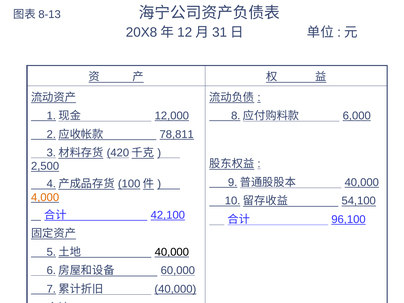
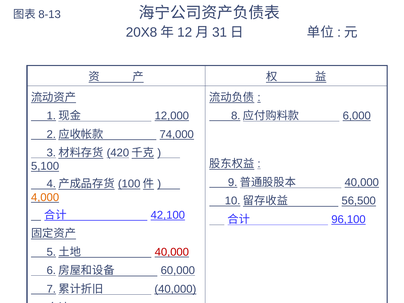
78,811: 78,811 -> 74,000 (177, 134)
2,500: 2,500 -> 5,100 (45, 166)
54,100: 54,100 -> 56,500 (359, 201)
40,000 colour: black -> red (172, 252)
